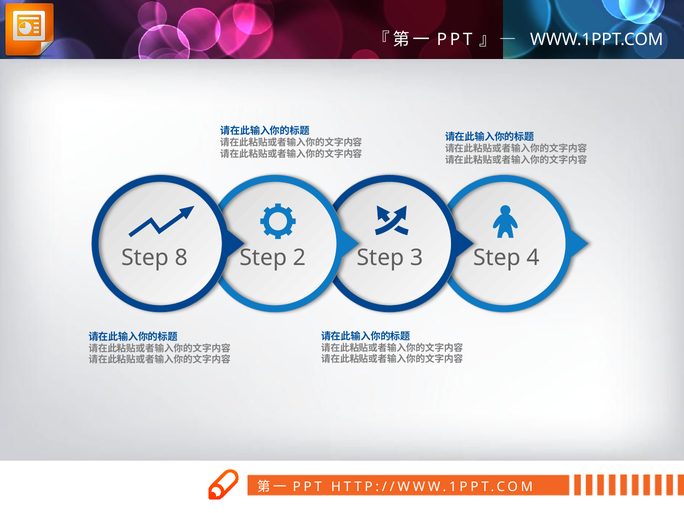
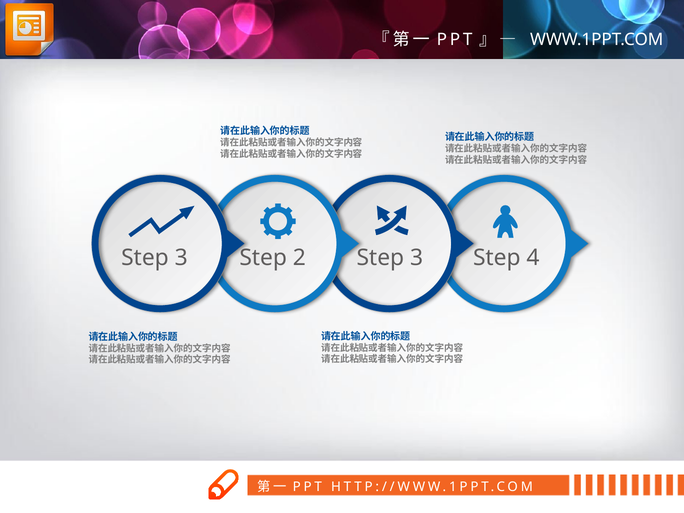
8: 8 -> 3 (181, 258)
